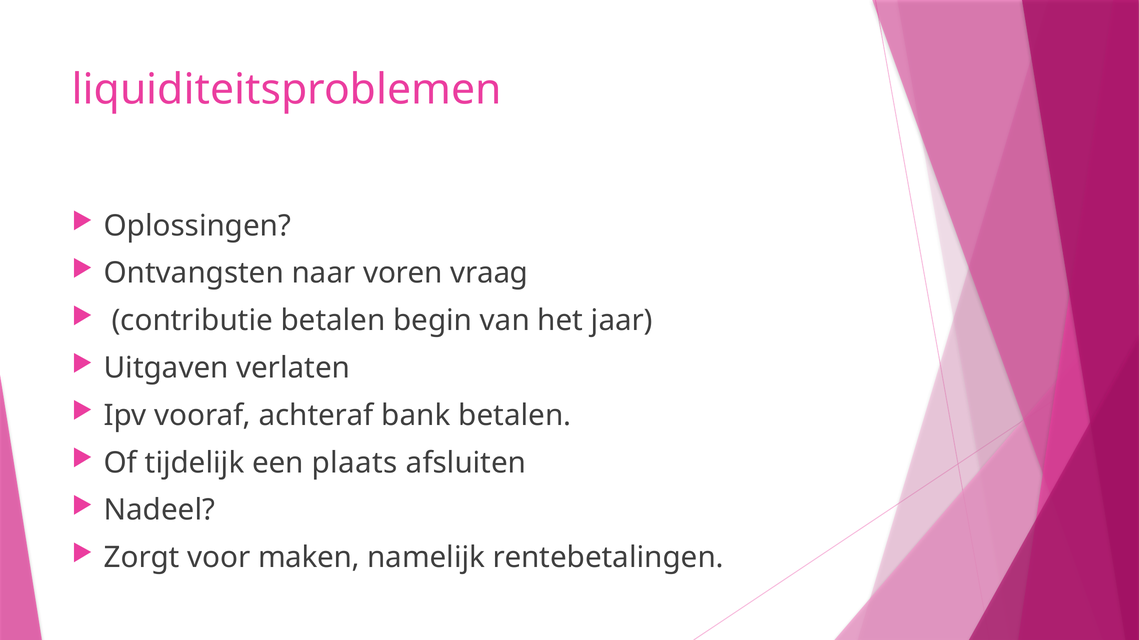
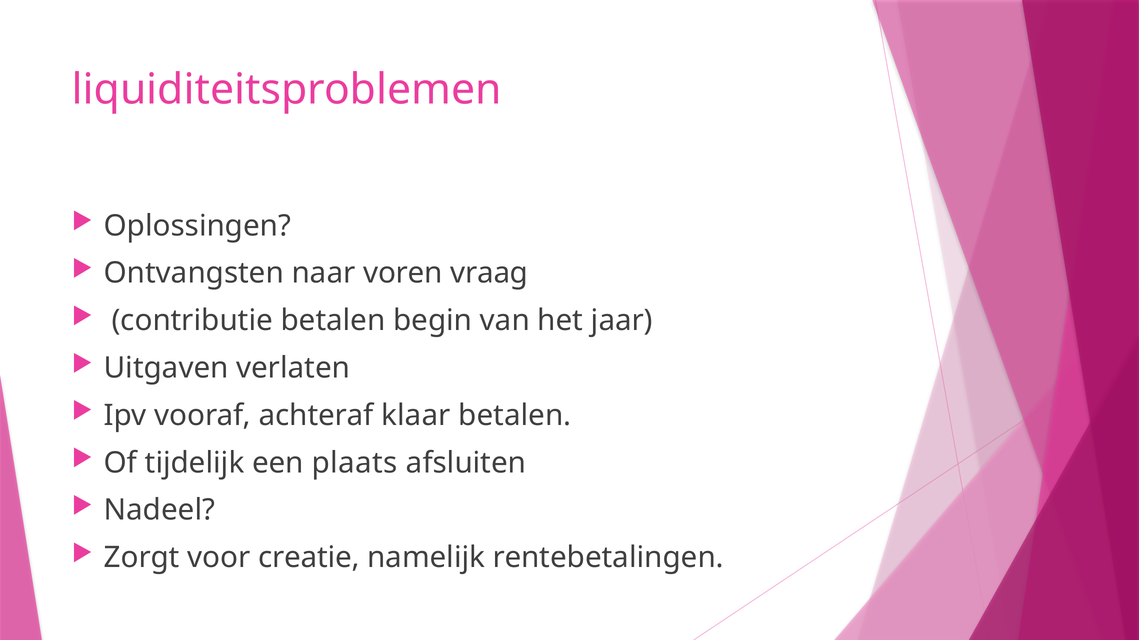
bank: bank -> klaar (416, 416)
maken: maken -> creatie (309, 558)
